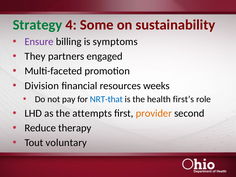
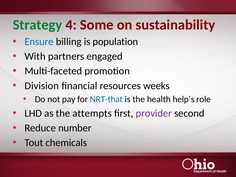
Ensure colour: purple -> blue (39, 42)
symptoms: symptoms -> population (115, 42)
They: They -> With (35, 56)
first’s: first’s -> help’s (184, 99)
provider colour: orange -> purple (154, 113)
therapy: therapy -> number (75, 128)
voluntary: voluntary -> chemicals (66, 143)
